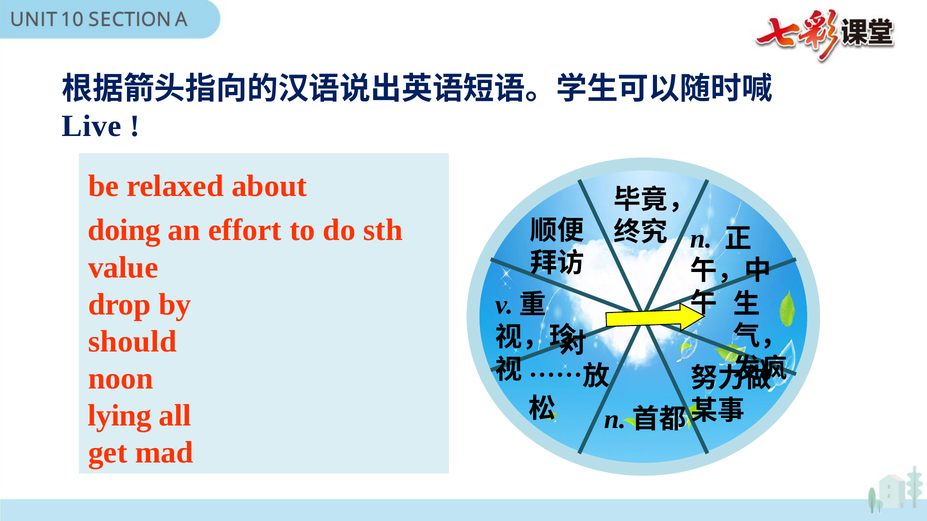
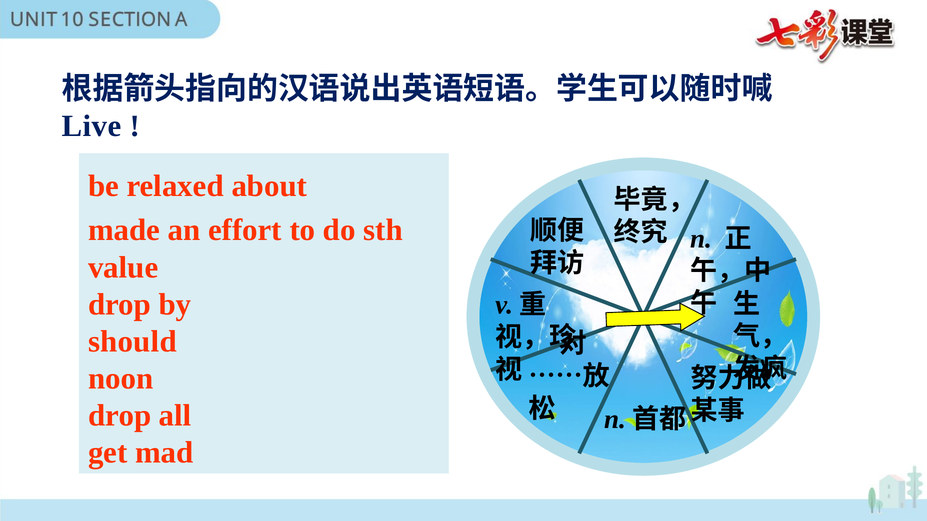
doing: doing -> made (124, 230)
lying: lying -> drop (120, 416)
